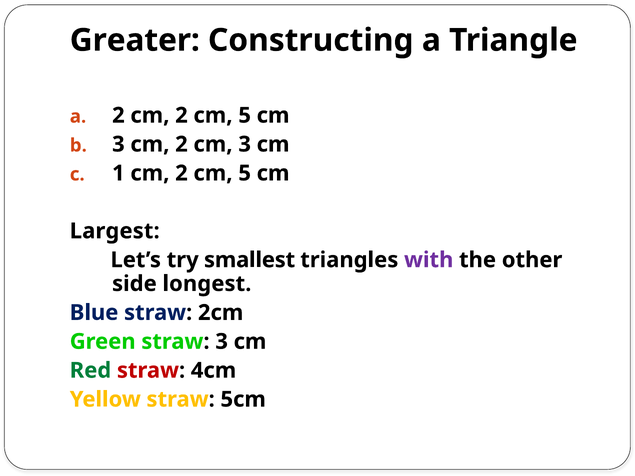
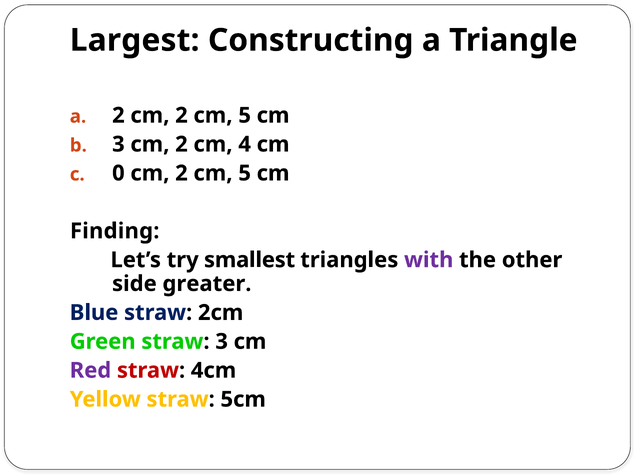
Greater: Greater -> Largest (135, 40)
cm 3: 3 -> 4 (245, 144)
1: 1 -> 0 (118, 173)
Largest: Largest -> Finding (115, 231)
longest: longest -> greater (207, 284)
Red colour: green -> purple (90, 371)
